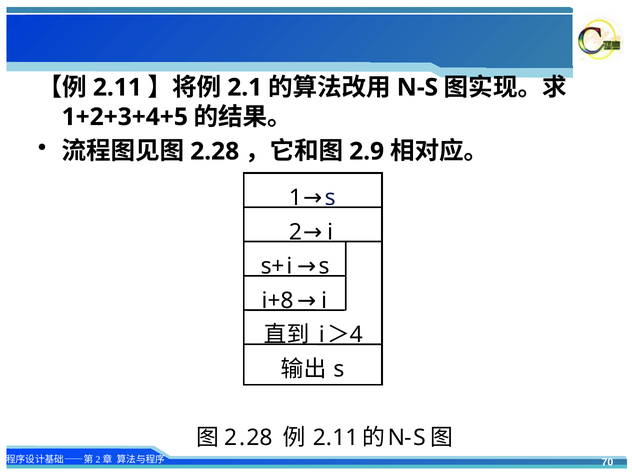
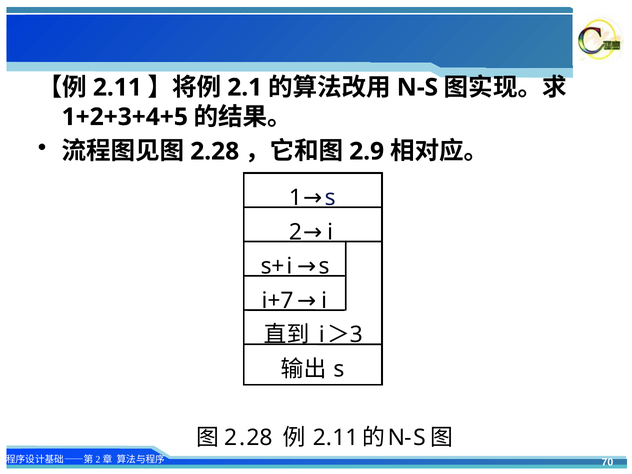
i+8: i+8 -> i+7 (278, 301)
4: 4 -> 3 (356, 335)
